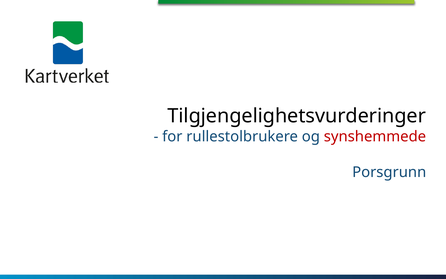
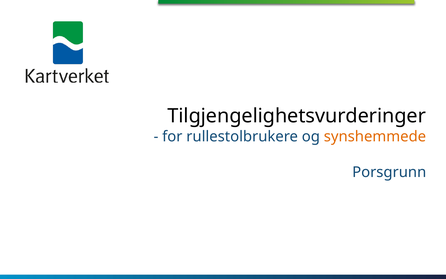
synshemmede colour: red -> orange (375, 136)
